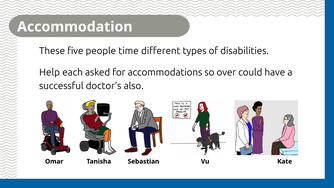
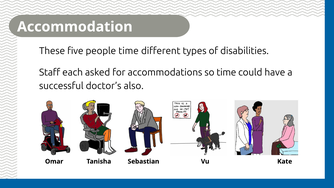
Help: Help -> Staff (50, 72)
so over: over -> time (226, 72)
